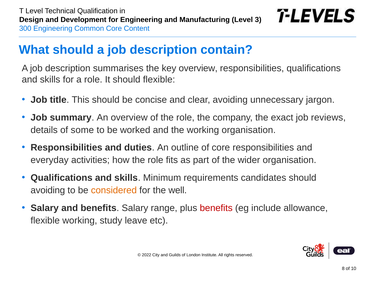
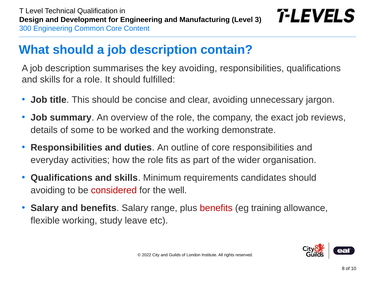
key overview: overview -> avoiding (198, 68)
should flexible: flexible -> fulfilled (159, 80)
working organisation: organisation -> demonstrate (249, 130)
considered colour: orange -> red (114, 190)
include: include -> training (266, 208)
